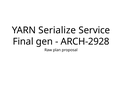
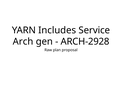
Serialize: Serialize -> Includes (57, 30)
Final: Final -> Arch (23, 41)
